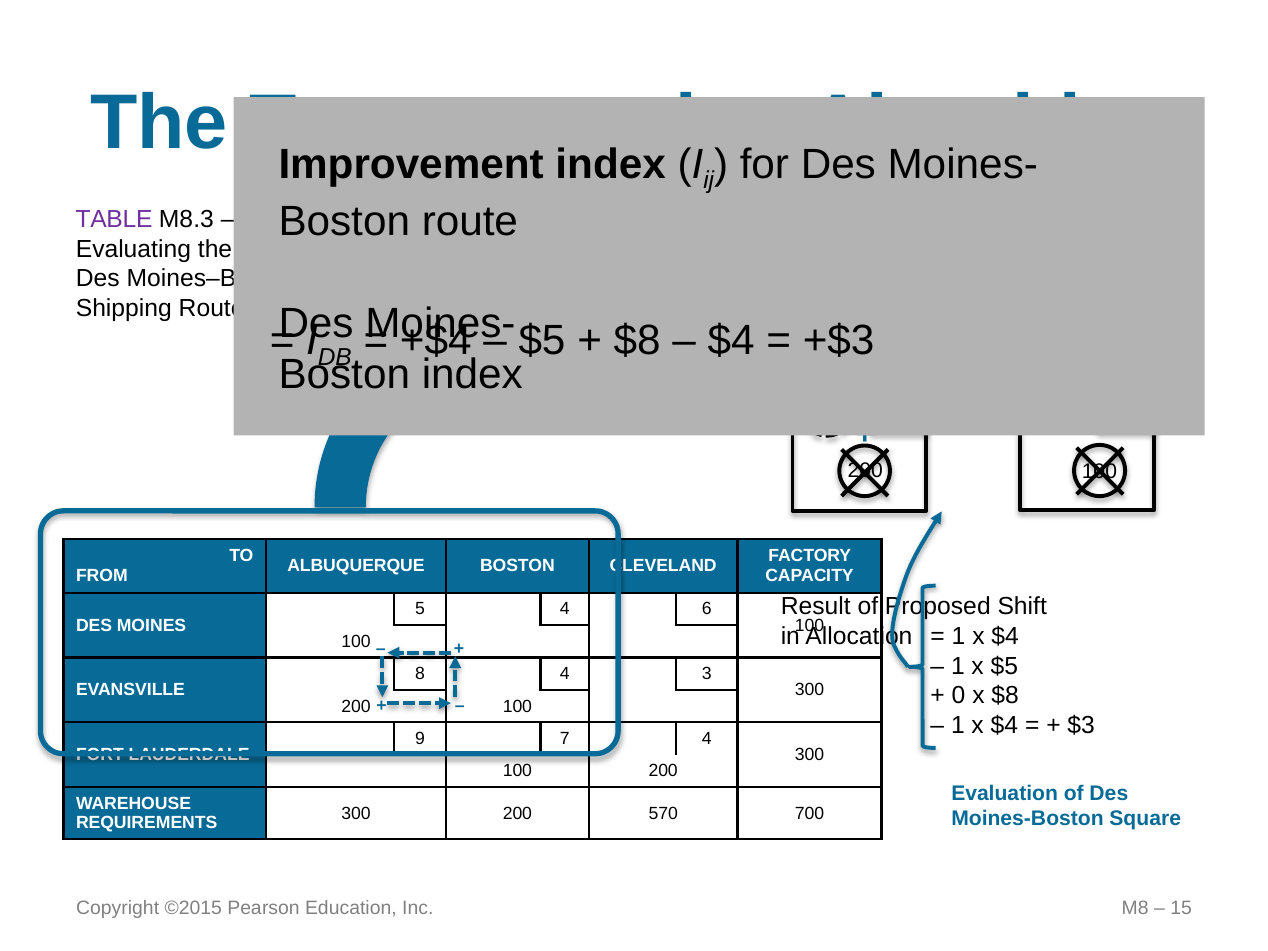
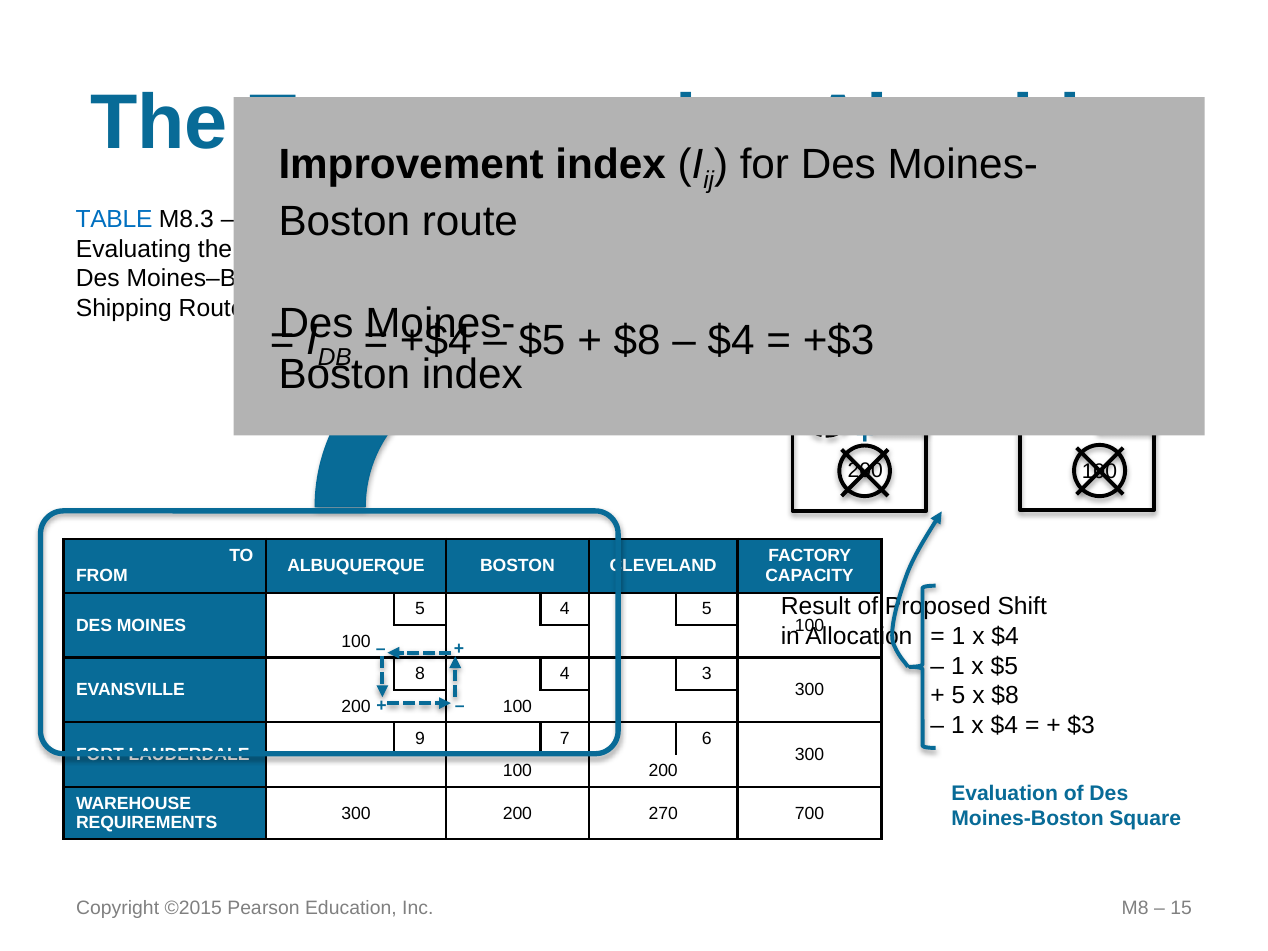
TABLE colour: purple -> blue (114, 219)
6: 6 -> 5 (707, 609)
0: 0 -> 5 (958, 696)
4: 4 -> 6 (707, 739)
570: 570 -> 270 (663, 813)
